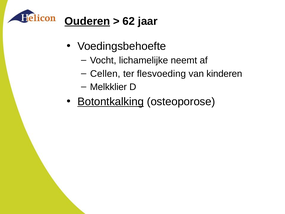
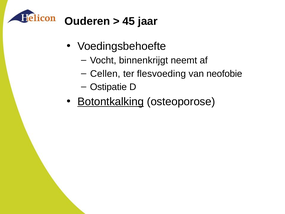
Ouderen underline: present -> none (87, 21)
62: 62 -> 45 (129, 21)
lichamelijke: lichamelijke -> binnenkrijgt (143, 60)
kinderen: kinderen -> neofobie (224, 74)
Melkklier: Melkklier -> Ostipatie (108, 87)
